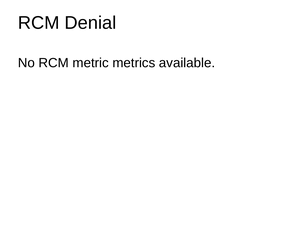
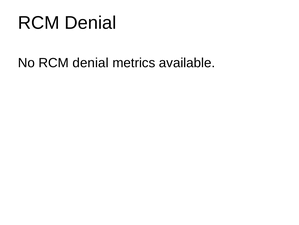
No RCM metric: metric -> denial (91, 63)
